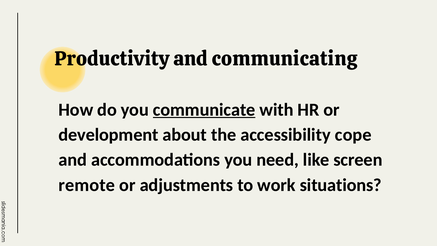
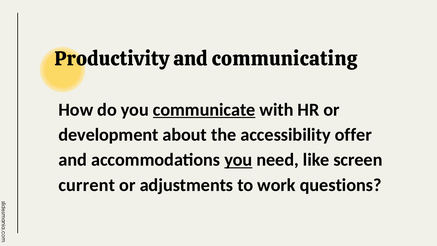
cope: cope -> offer (353, 135)
you underline: none -> present (238, 160)
remote: remote -> current (87, 185)
situations: situations -> questions (341, 185)
